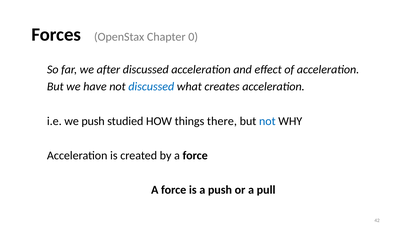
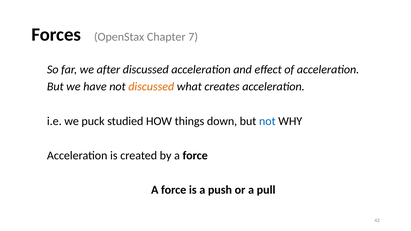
0: 0 -> 7 (193, 37)
discussed colour: blue -> orange (151, 87)
we push: push -> puck (93, 121)
there: there -> down (222, 121)
